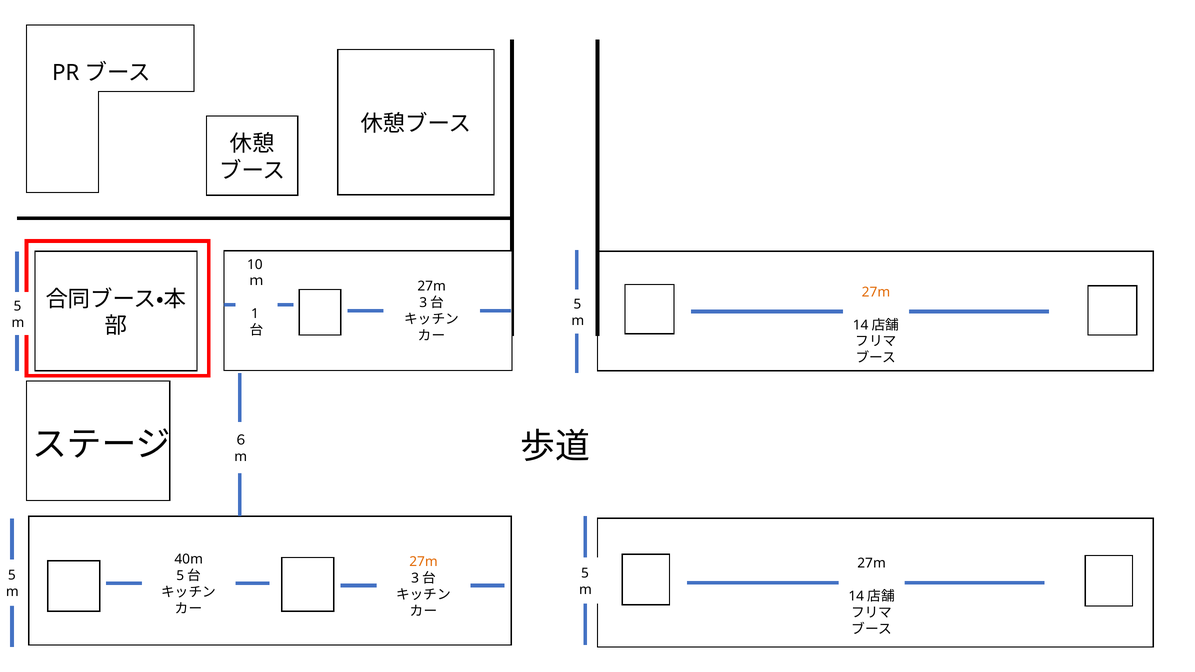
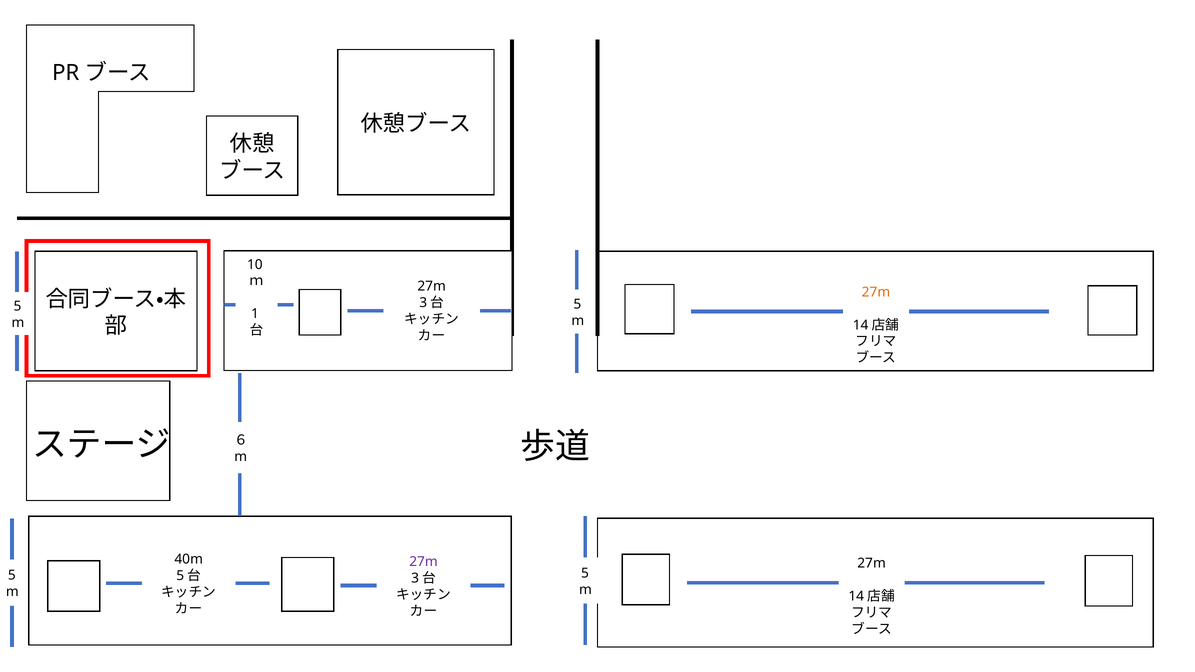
27m colour: orange -> purple (424, 562)
